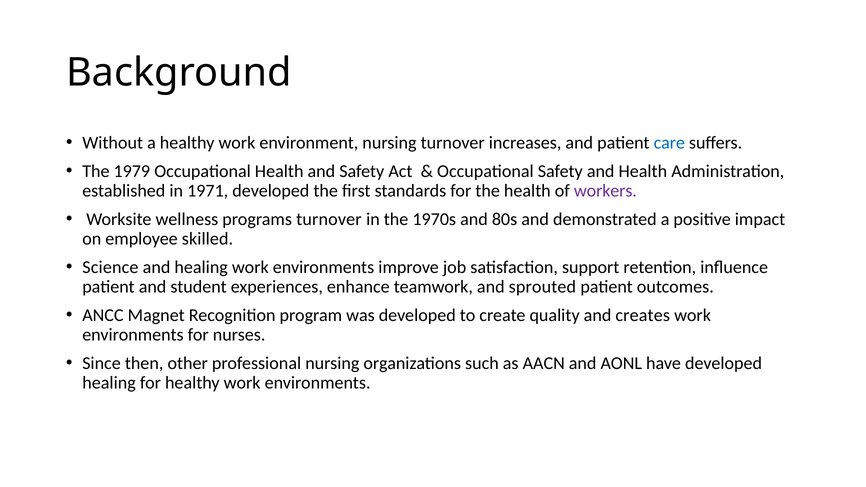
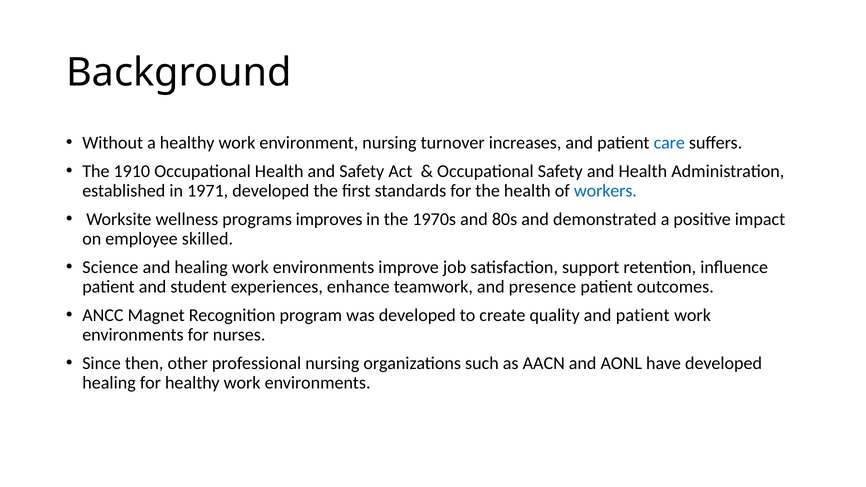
1979: 1979 -> 1910 (132, 171)
workers colour: purple -> blue (605, 191)
programs turnover: turnover -> improves (329, 219)
sprouted: sprouted -> presence (542, 287)
quality and creates: creates -> patient (643, 315)
